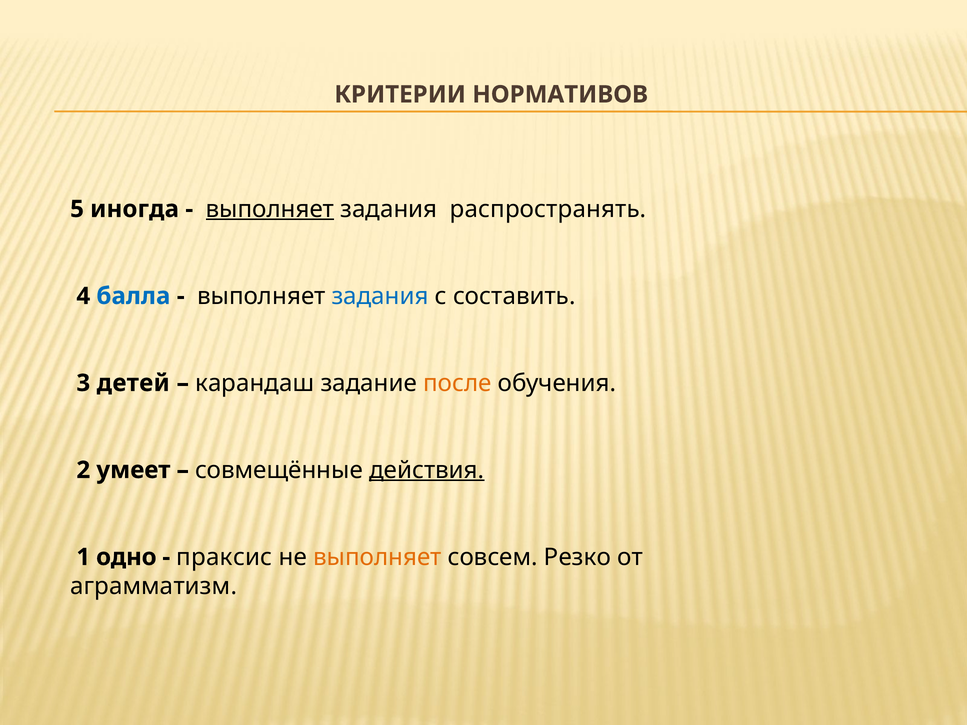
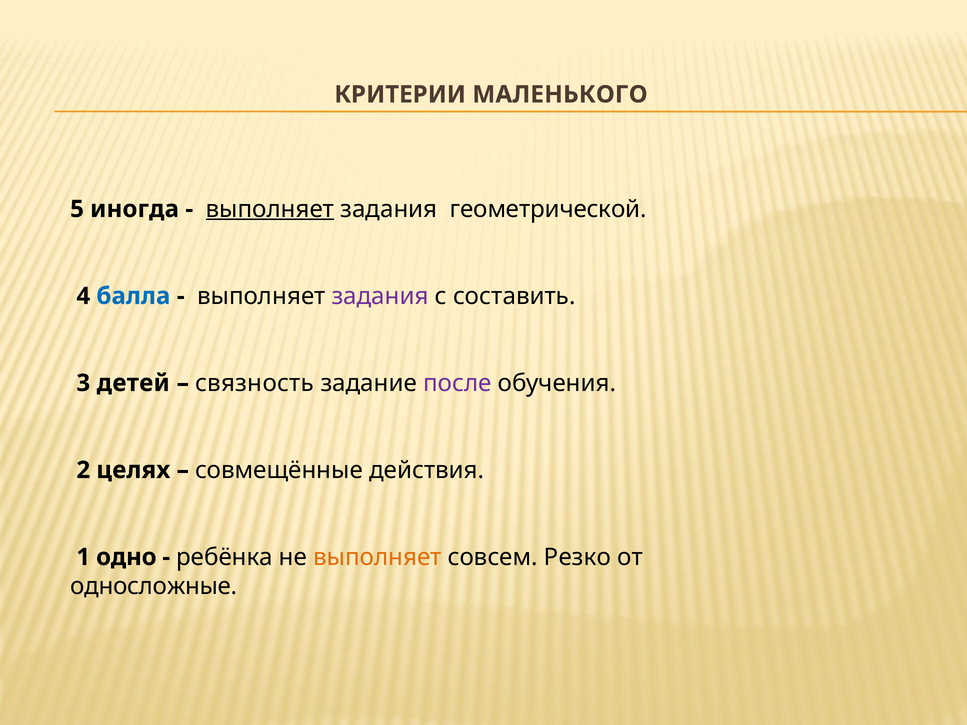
НОРМАТИВОВ: НОРМАТИВОВ -> МАЛЕНЬКОГО (560, 95)
распространять: распространять -> геометрической (548, 209)
задания colour: blue -> purple (380, 296)
карандаш: карандаш -> связность (255, 383)
после colour: orange -> purple (457, 383)
умеет: умеет -> целях (133, 470)
действия underline: present -> none (427, 470)
праксис: праксис -> ребёнка (225, 557)
аграмматизм: аграмматизм -> односложные (154, 586)
